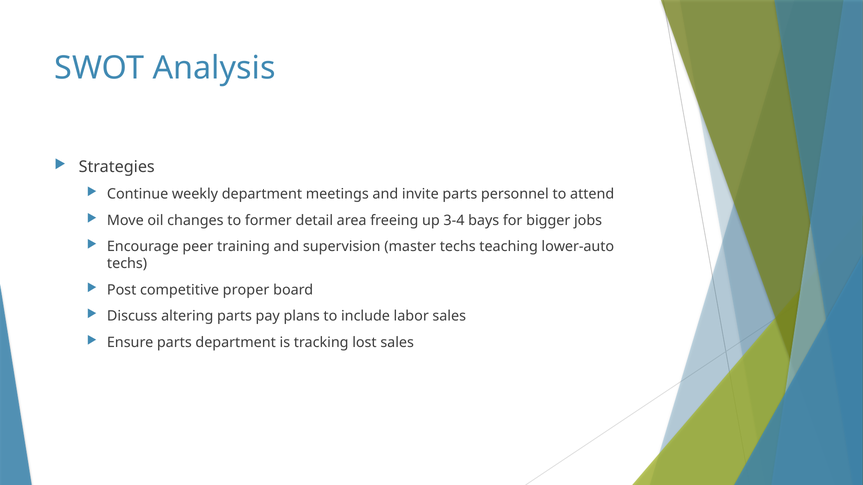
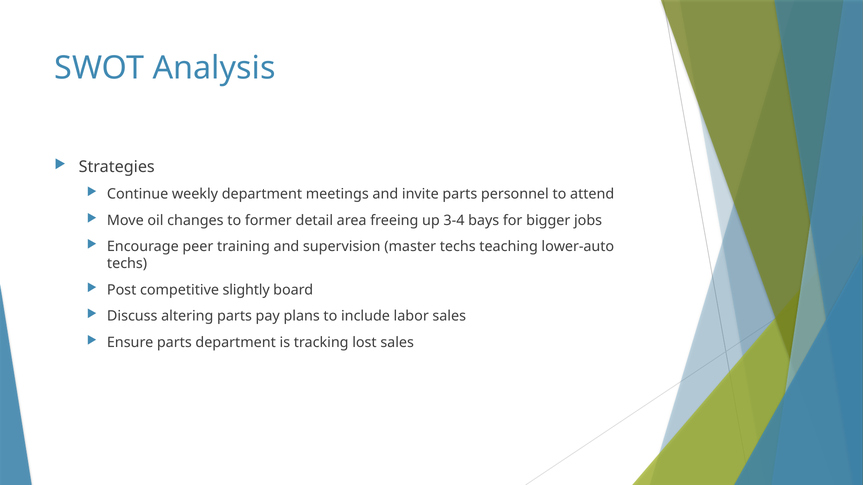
proper: proper -> slightly (246, 290)
